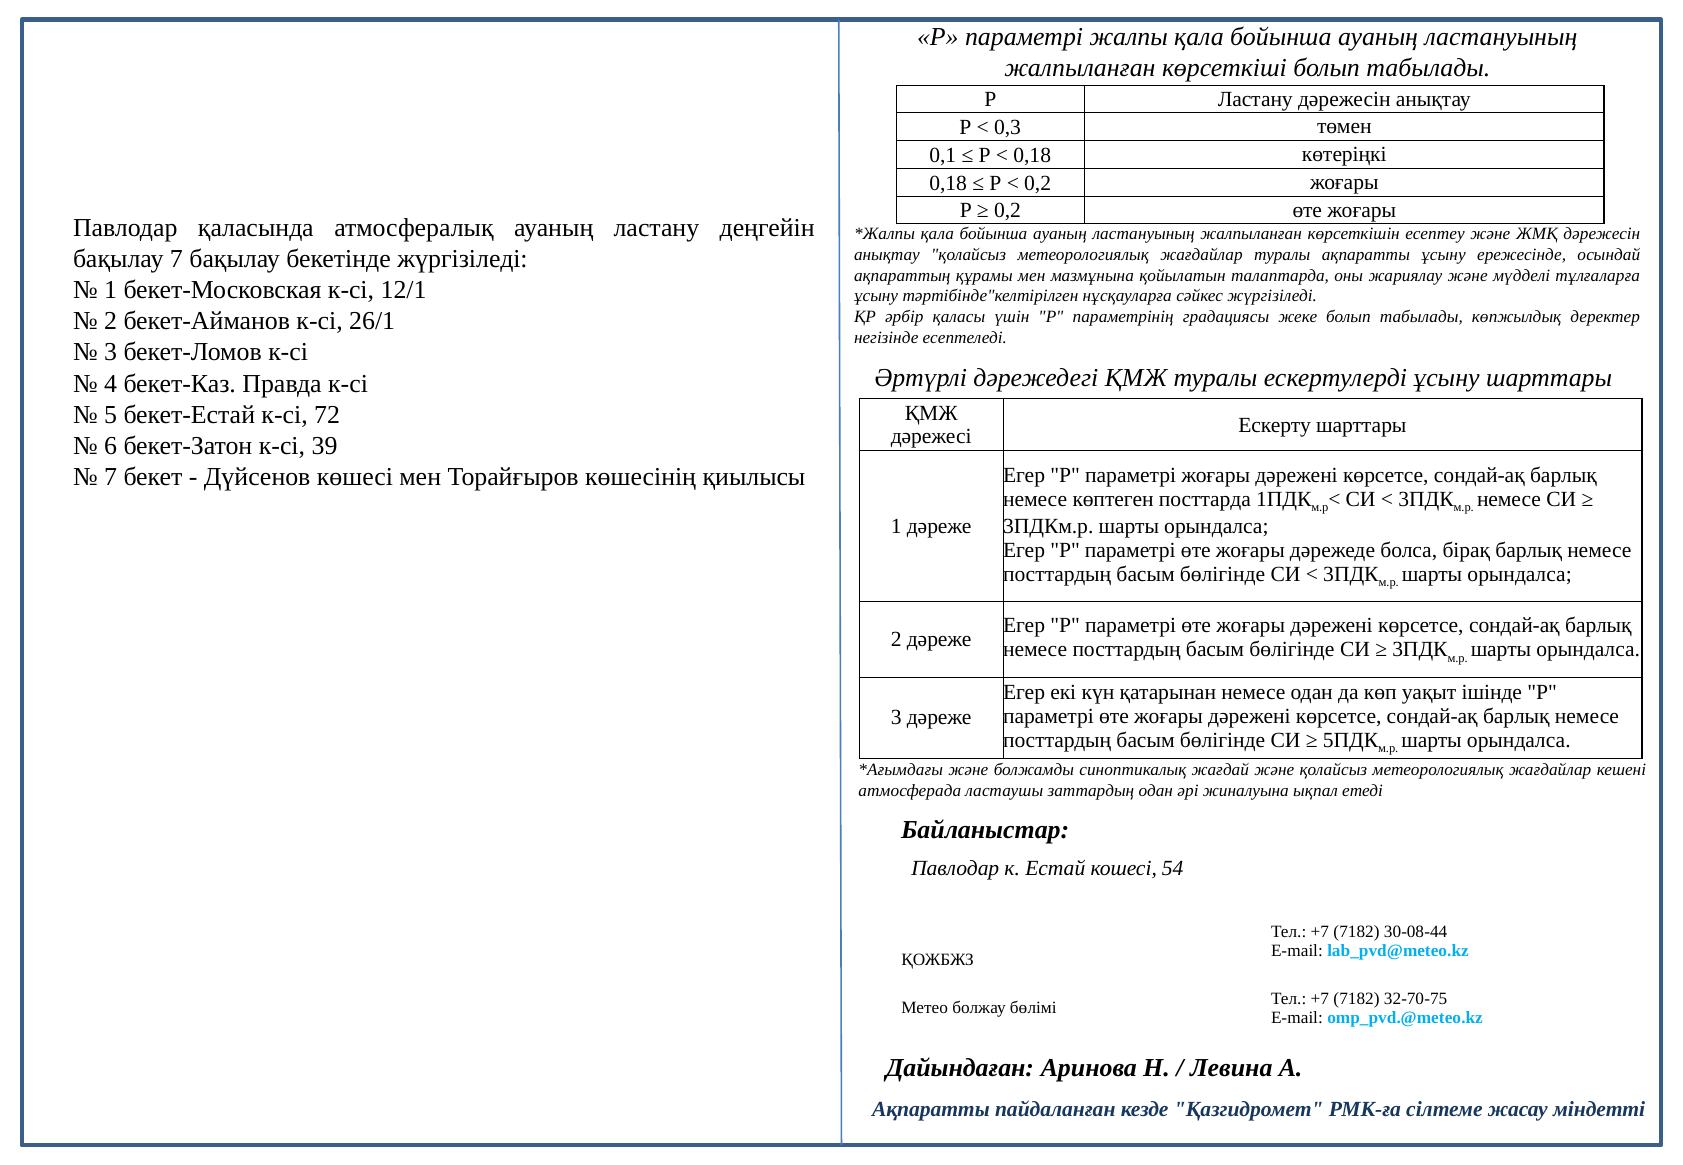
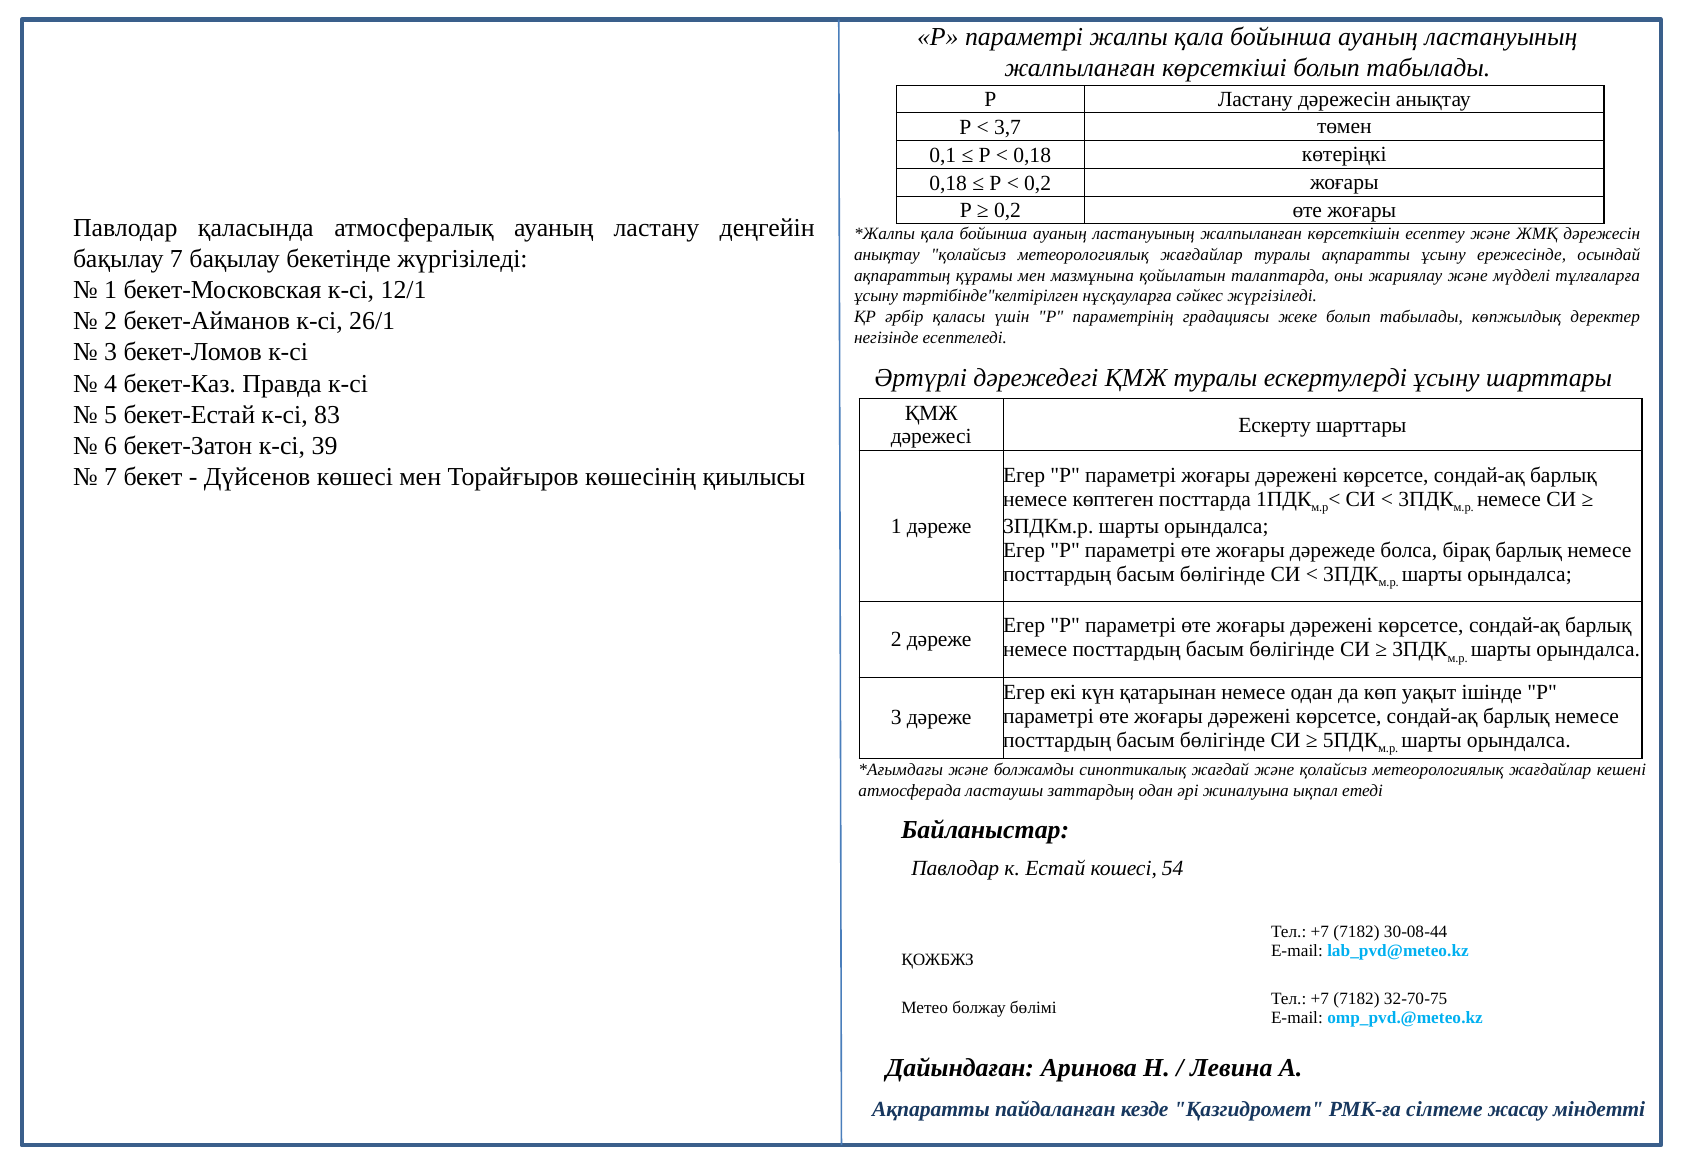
0,3: 0,3 -> 3,7 (1008, 128)
72: 72 -> 83 (327, 415)
